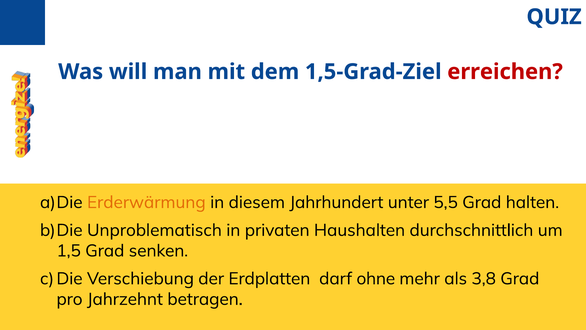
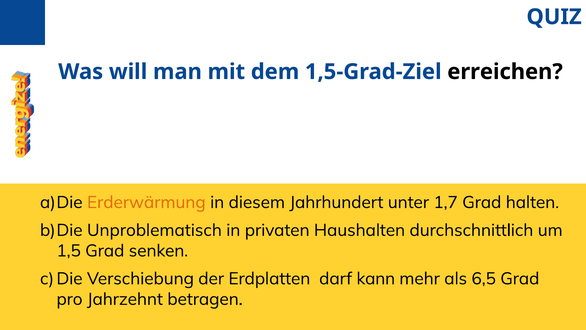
erreichen colour: red -> black (505, 72)
5,5: 5,5 -> 1,7 (446, 202)
ohne: ohne -> kann (376, 278)
3,8: 3,8 -> 6,5 (484, 278)
